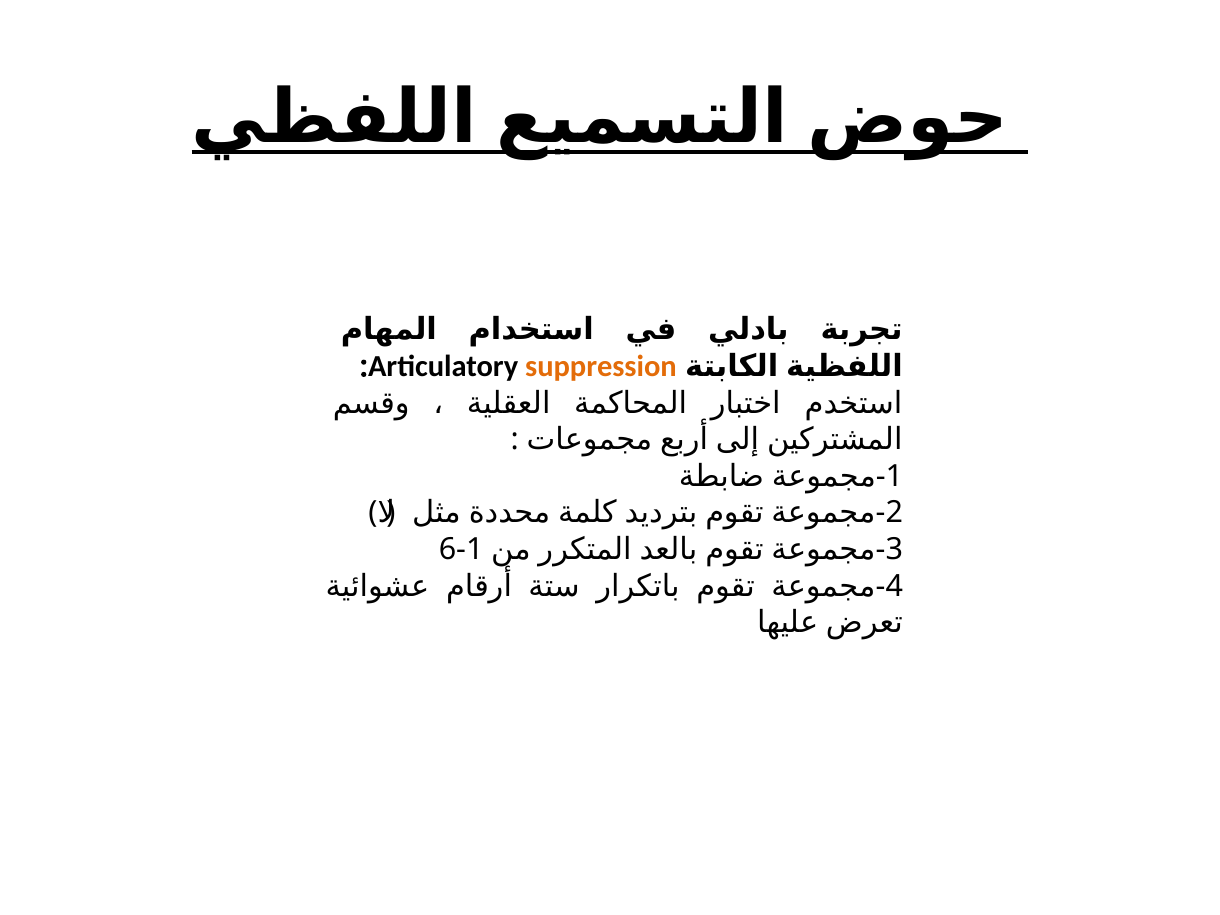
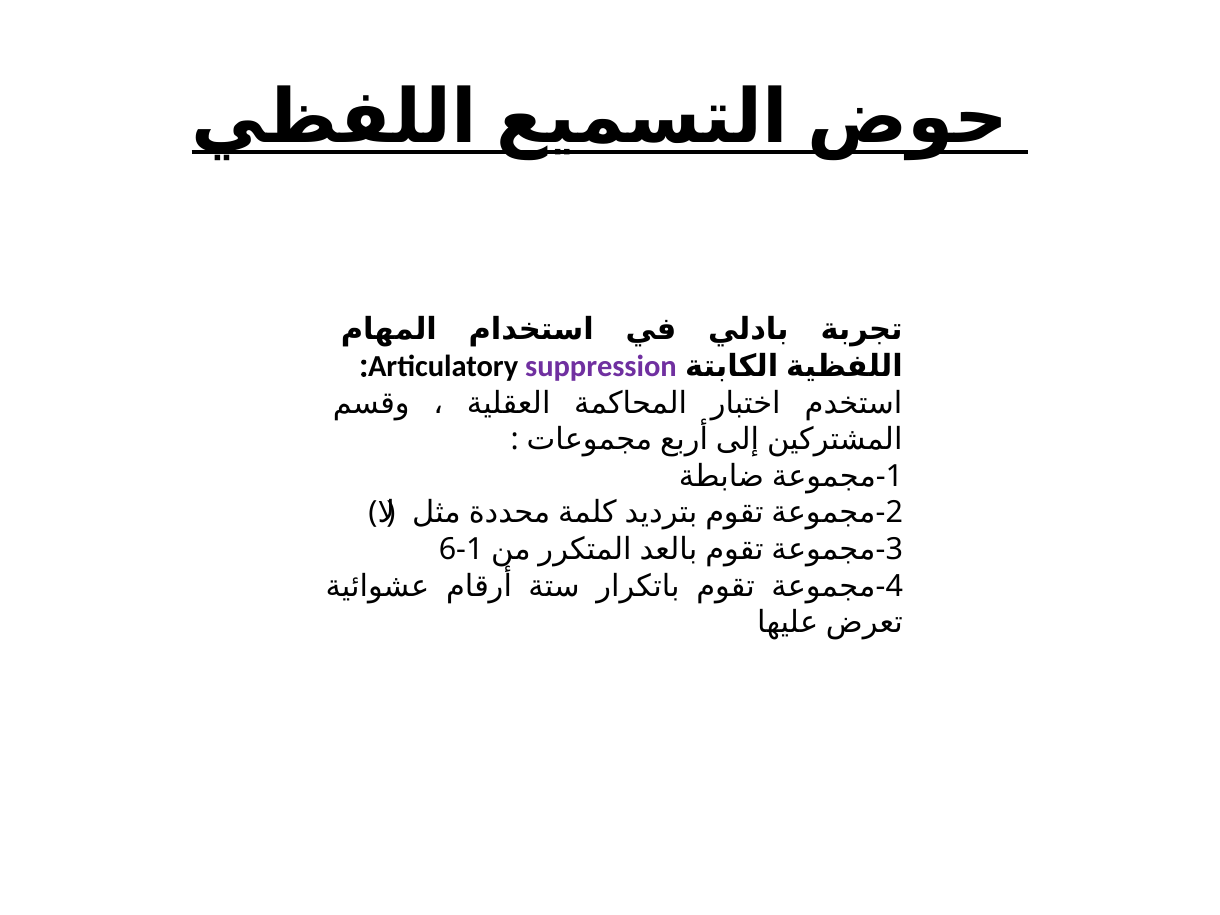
suppression colour: orange -> purple (601, 367)
